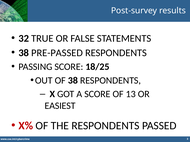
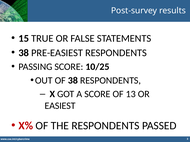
32: 32 -> 15 (24, 38)
PRE-PASSED: PRE-PASSED -> PRE-EASIEST (57, 53)
18/25: 18/25 -> 10/25 (97, 67)
